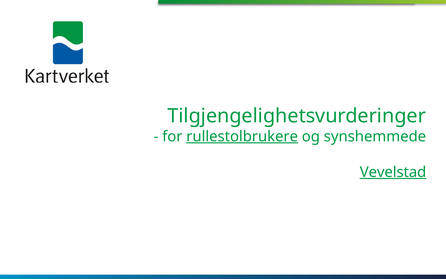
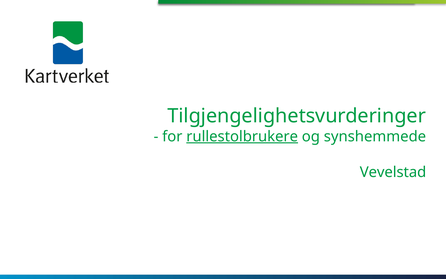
Vevelstad underline: present -> none (393, 172)
